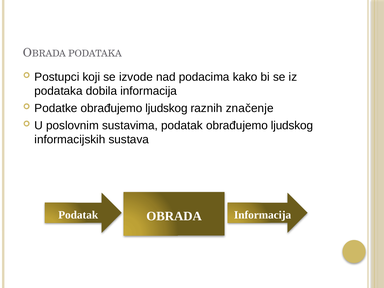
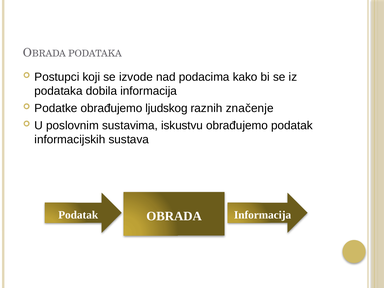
sustavima podatak: podatak -> iskustvu (182, 126)
ljudskog: ljudskog -> podatak (292, 126)
